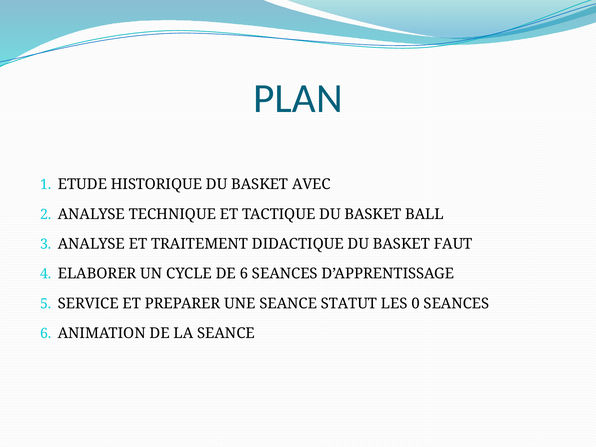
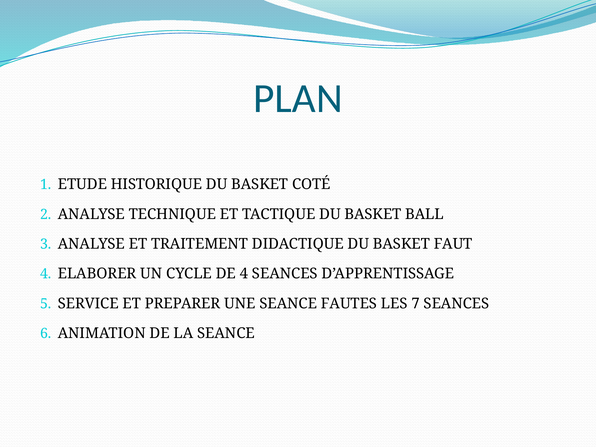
AVEC: AVEC -> COTÉ (311, 184)
DE 6: 6 -> 4 (244, 274)
STATUT: STATUT -> FAUTES (349, 304)
0: 0 -> 7 (416, 304)
